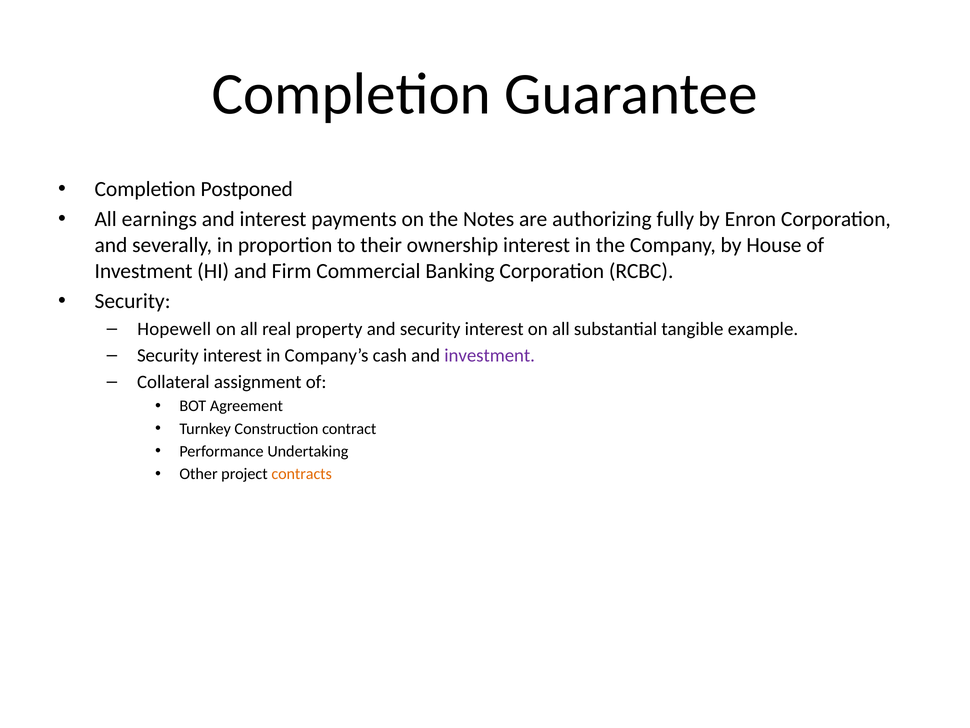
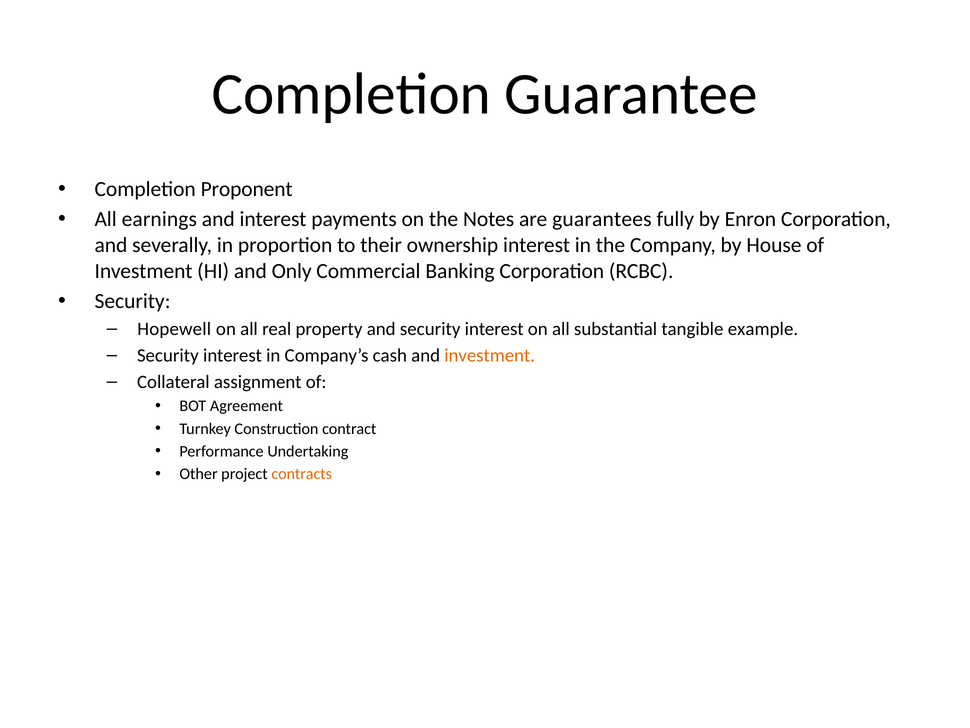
Postponed: Postponed -> Proponent (247, 189)
authorizing: authorizing -> guarantees (602, 219)
Firm: Firm -> Only (292, 271)
investment colour: purple -> orange (490, 355)
